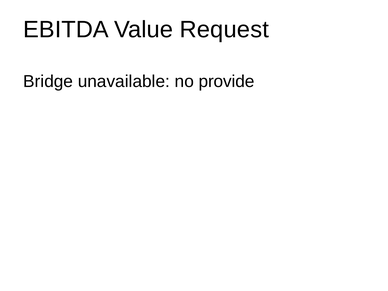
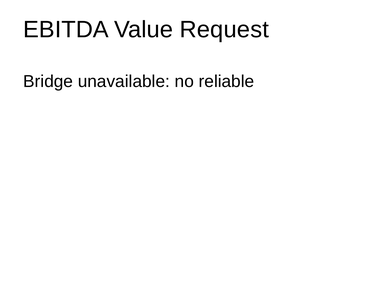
provide: provide -> reliable (226, 81)
